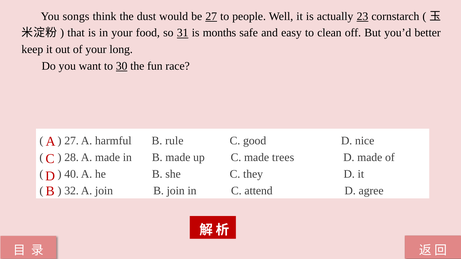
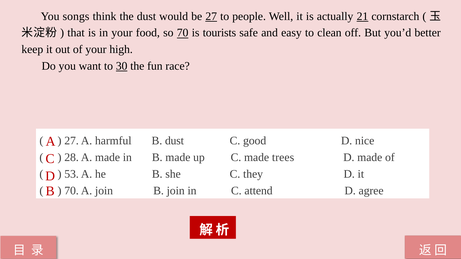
23: 23 -> 21 (362, 16)
so 31: 31 -> 70 (183, 33)
months: months -> tourists (219, 33)
long: long -> high (121, 49)
B rule: rule -> dust (174, 141)
40: 40 -> 53 (72, 174)
32: 32 -> 70 (72, 191)
